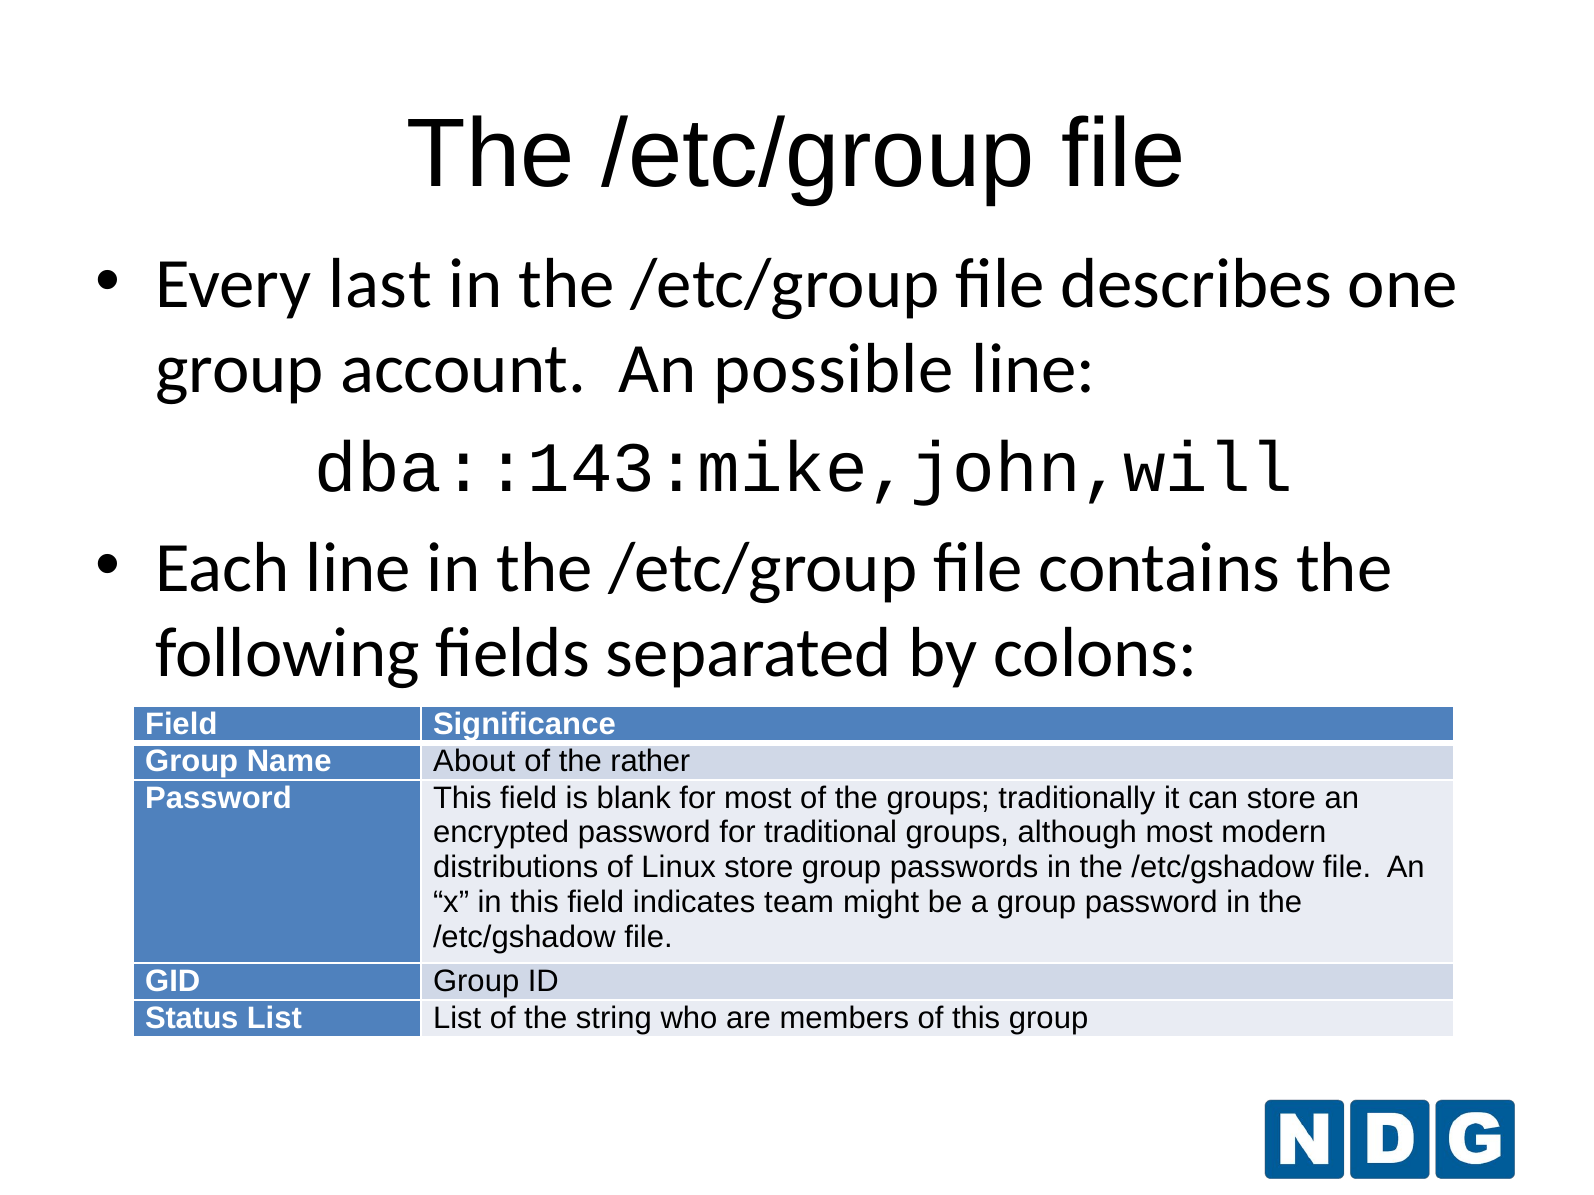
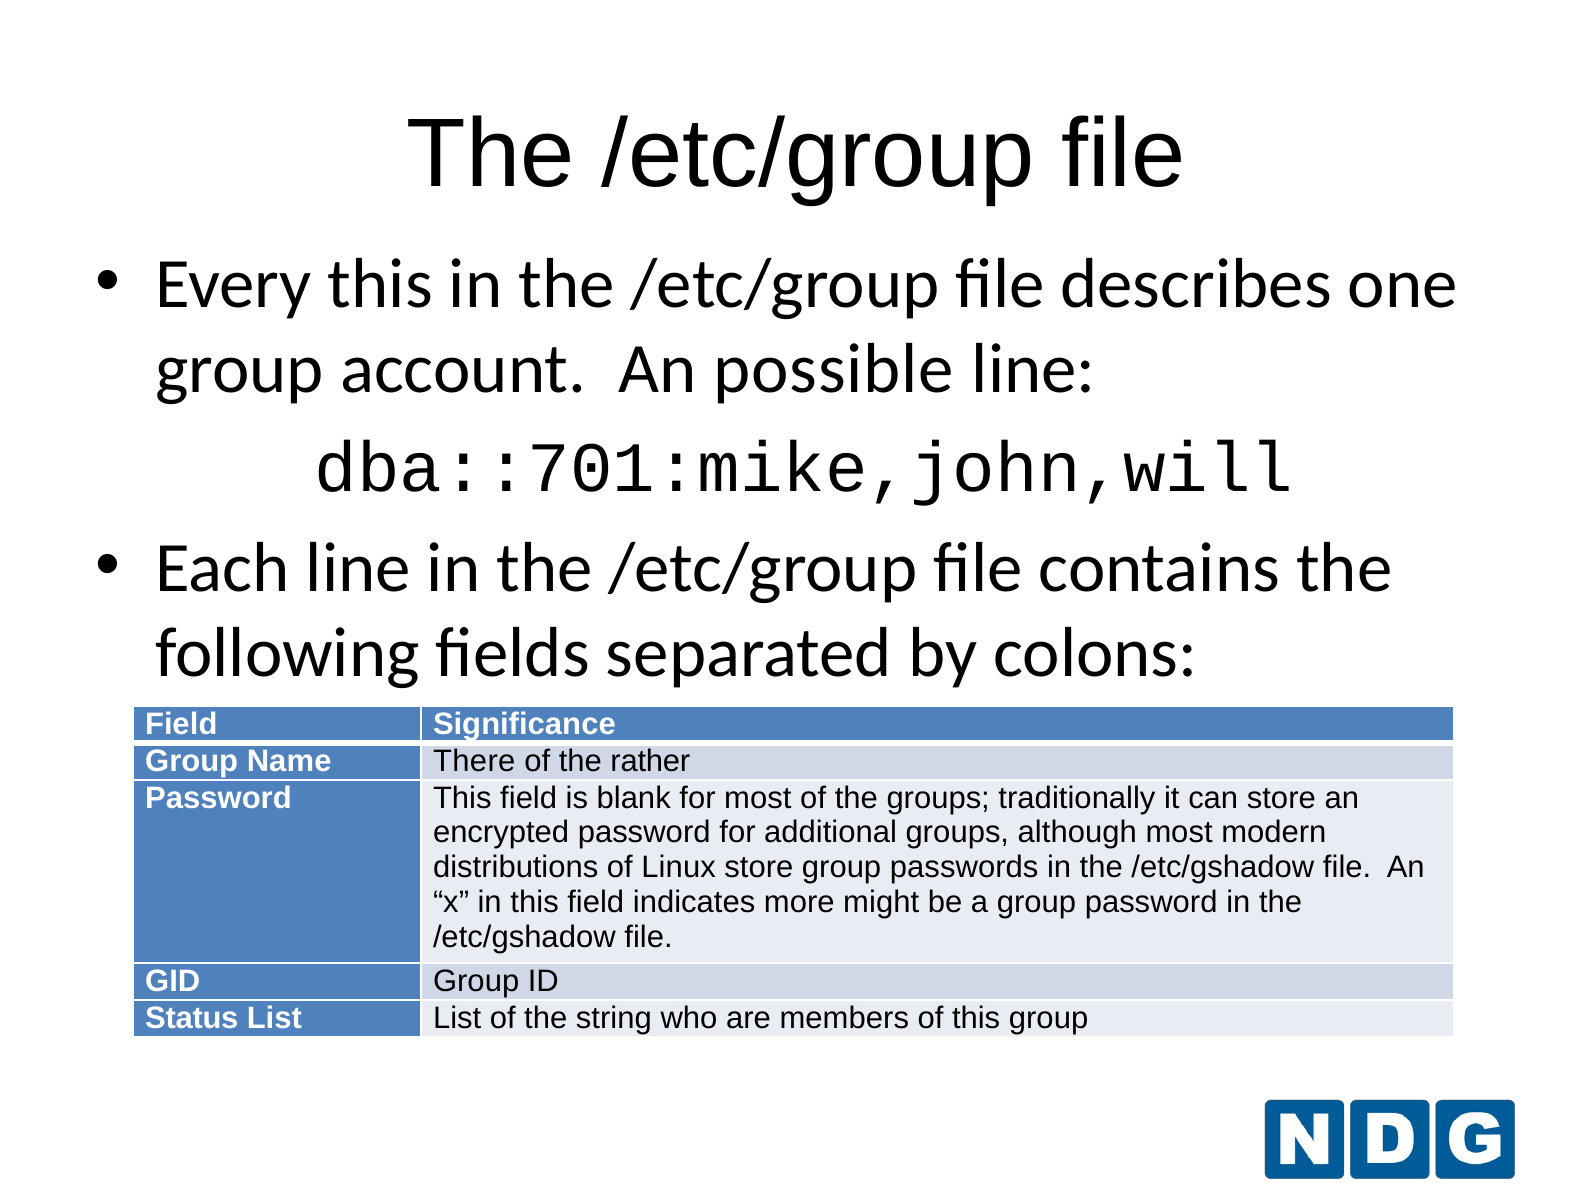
Every last: last -> this (380, 284)
dba::143:mike,john,will: dba::143:mike,john,will -> dba::701:mike,john,will (804, 469)
About: About -> There (474, 761)
traditional: traditional -> additional (831, 833)
team: team -> more (799, 903)
